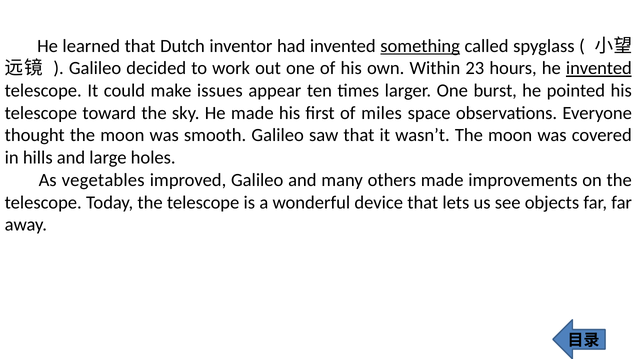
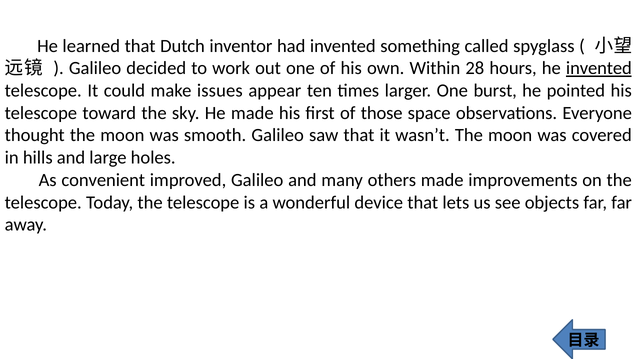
something underline: present -> none (420, 46)
23: 23 -> 28 (475, 68)
miles: miles -> those (382, 113)
vegetables: vegetables -> convenient (103, 180)
